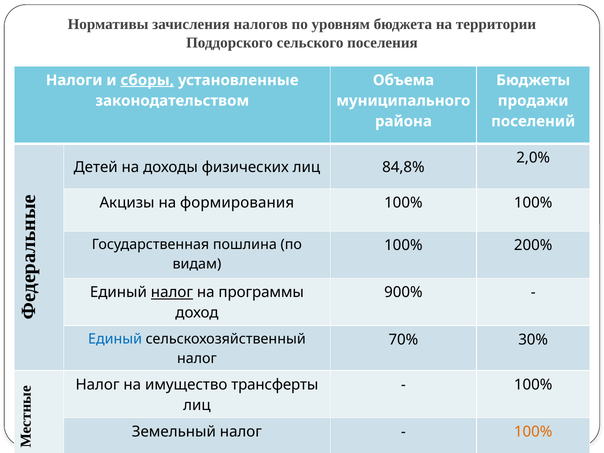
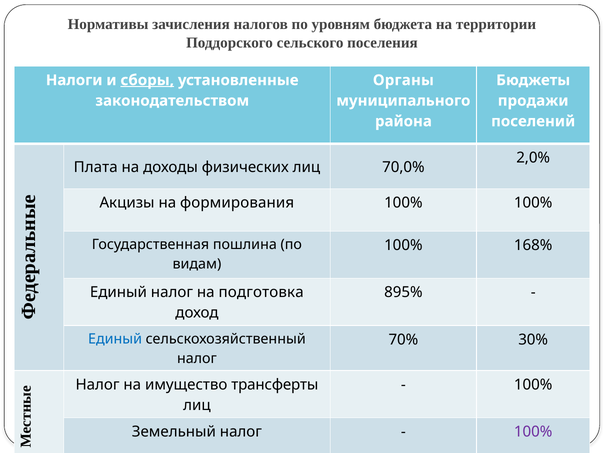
Объема: Объема -> Органы (403, 80)
Детей: Детей -> Плата (96, 167)
84,8%: 84,8% -> 70,0% (403, 167)
200%: 200% -> 168% (533, 245)
налог underline: present -> none (172, 292)
программы: программы -> подготовка (261, 292)
900%: 900% -> 895% (403, 292)
100% colour: orange -> purple (533, 432)
